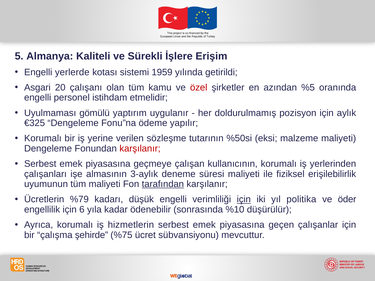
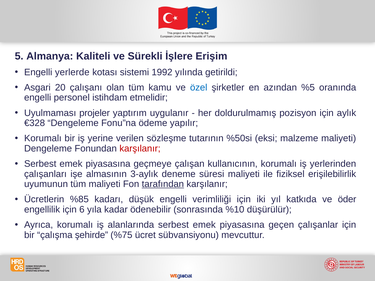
1959: 1959 -> 1992 (162, 72)
özel colour: red -> blue (199, 88)
gömülü: gömülü -> projeler (95, 113)
€325: €325 -> €328 (35, 123)
%79: %79 -> %85 (79, 200)
için underline: present -> none (244, 200)
politika: politika -> katkıda (301, 200)
hizmetlerin: hizmetlerin -> alanlarında (131, 225)
